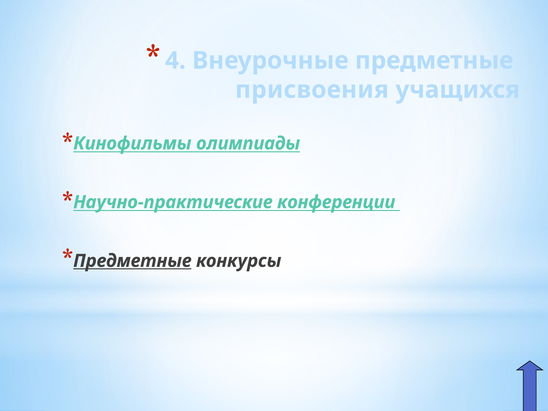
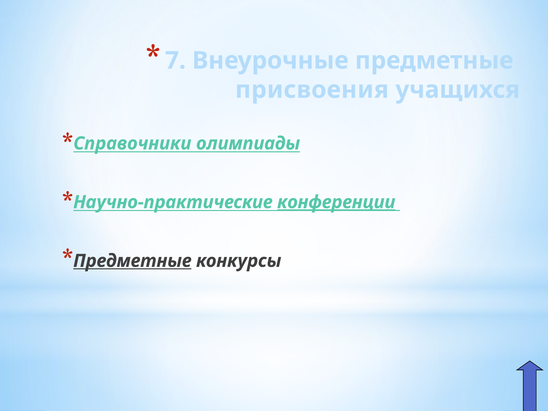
4: 4 -> 7 (175, 61)
Кинофильмы: Кинофильмы -> Справочники (132, 143)
конференции underline: none -> present (336, 202)
